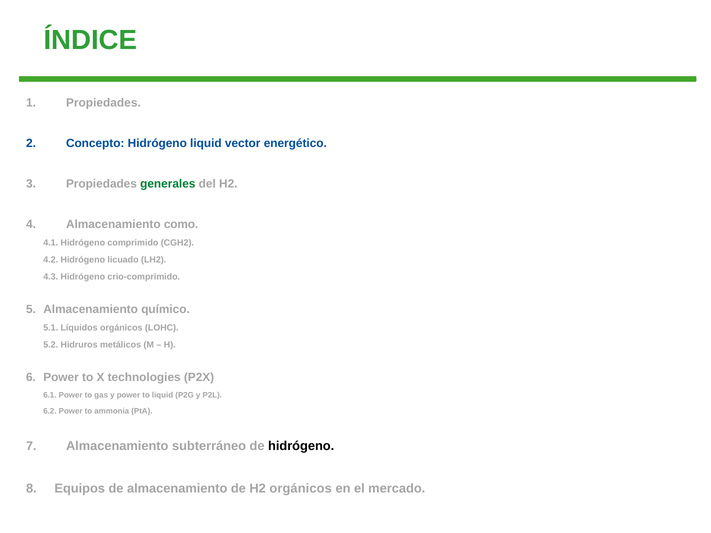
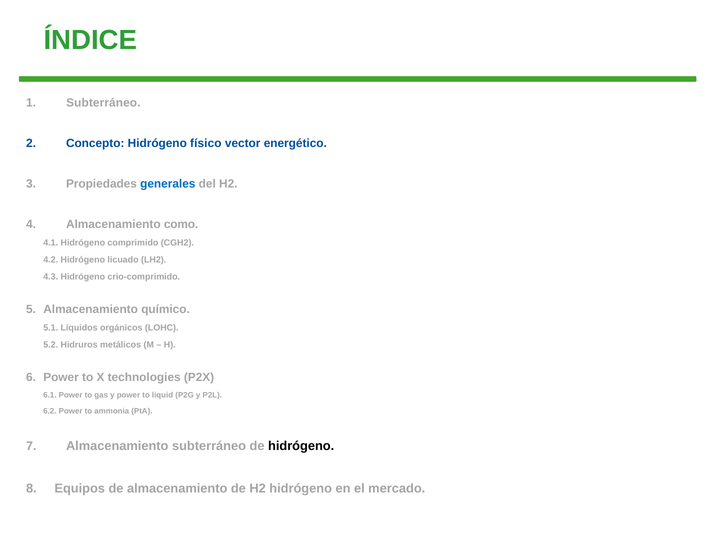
Propiedades: Propiedades -> Subterráneo (103, 103)
Hidrógeno liquid: liquid -> físico (206, 143)
generales colour: green -> blue (168, 184)
H2 orgánicos: orgánicos -> hidrógeno (301, 489)
